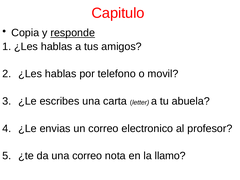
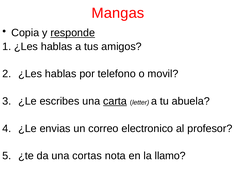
Capitulo: Capitulo -> Mangas (118, 13)
carta underline: none -> present (115, 101)
una correo: correo -> cortas (87, 156)
